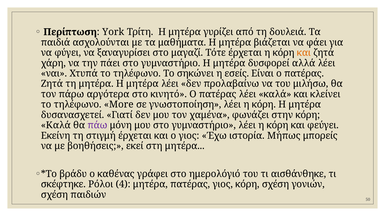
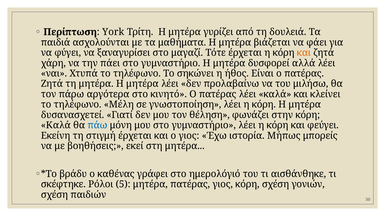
εσείς: εσείς -> ήθος (237, 74)
More: More -> Μέλη (119, 105)
χαμένα: χαμένα -> θέληση (210, 115)
πάω colour: purple -> blue (97, 126)
4: 4 -> 5 (123, 185)
